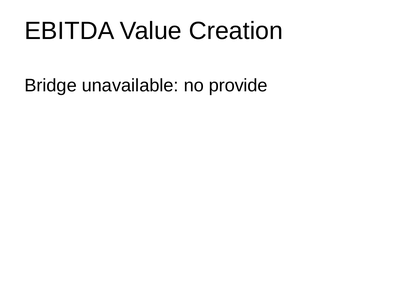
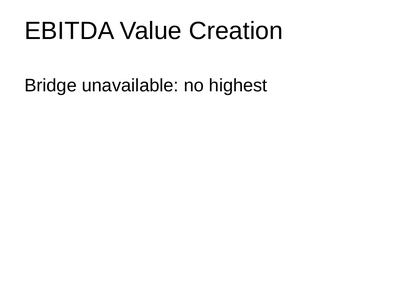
provide: provide -> highest (238, 86)
